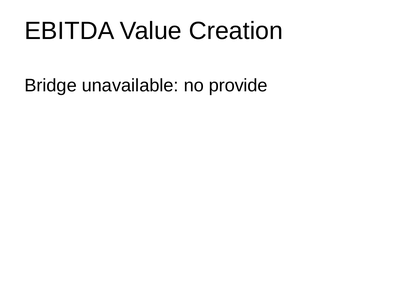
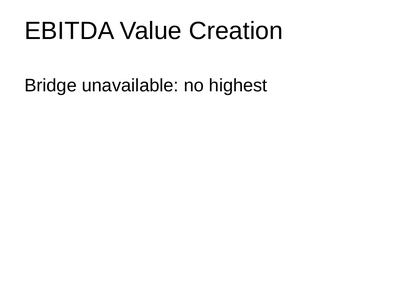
provide: provide -> highest (238, 86)
